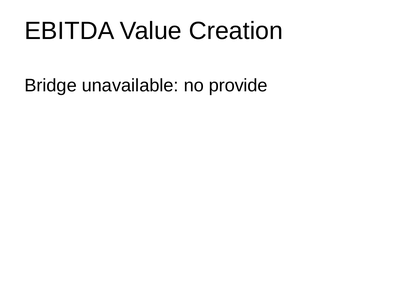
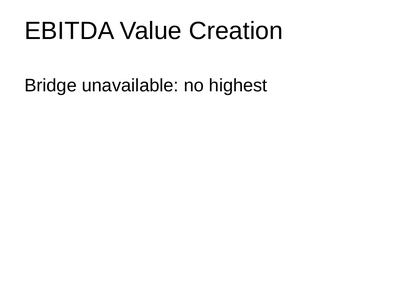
provide: provide -> highest (238, 86)
